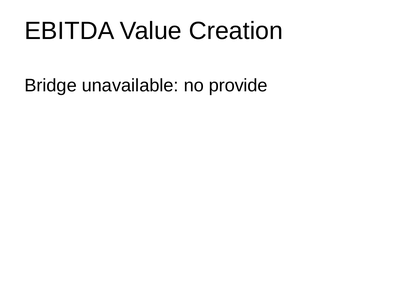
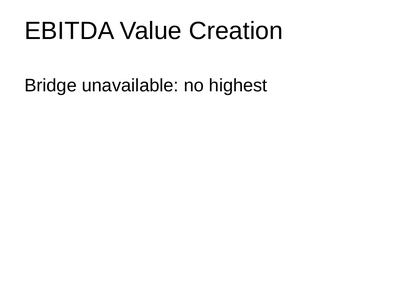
provide: provide -> highest (238, 86)
